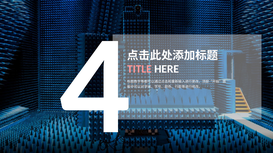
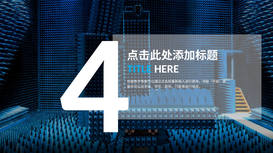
TITLE colour: pink -> light blue (139, 69)
